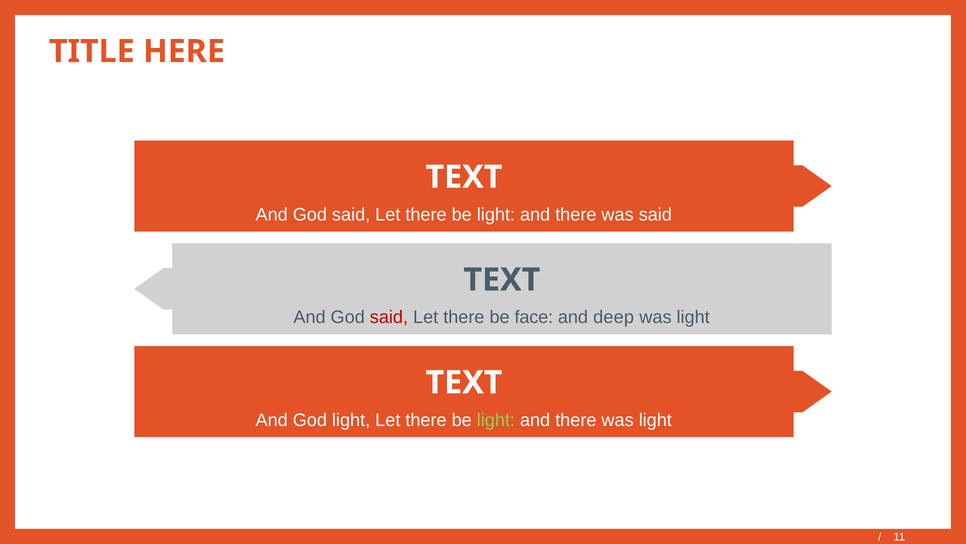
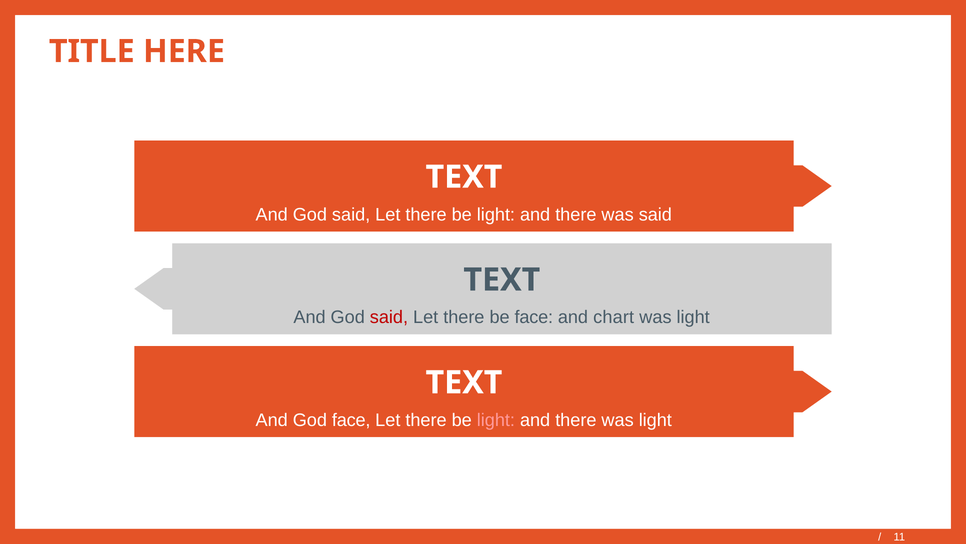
deep: deep -> chart (614, 317)
God light: light -> face (351, 420)
light colour: light green -> pink (496, 420)
